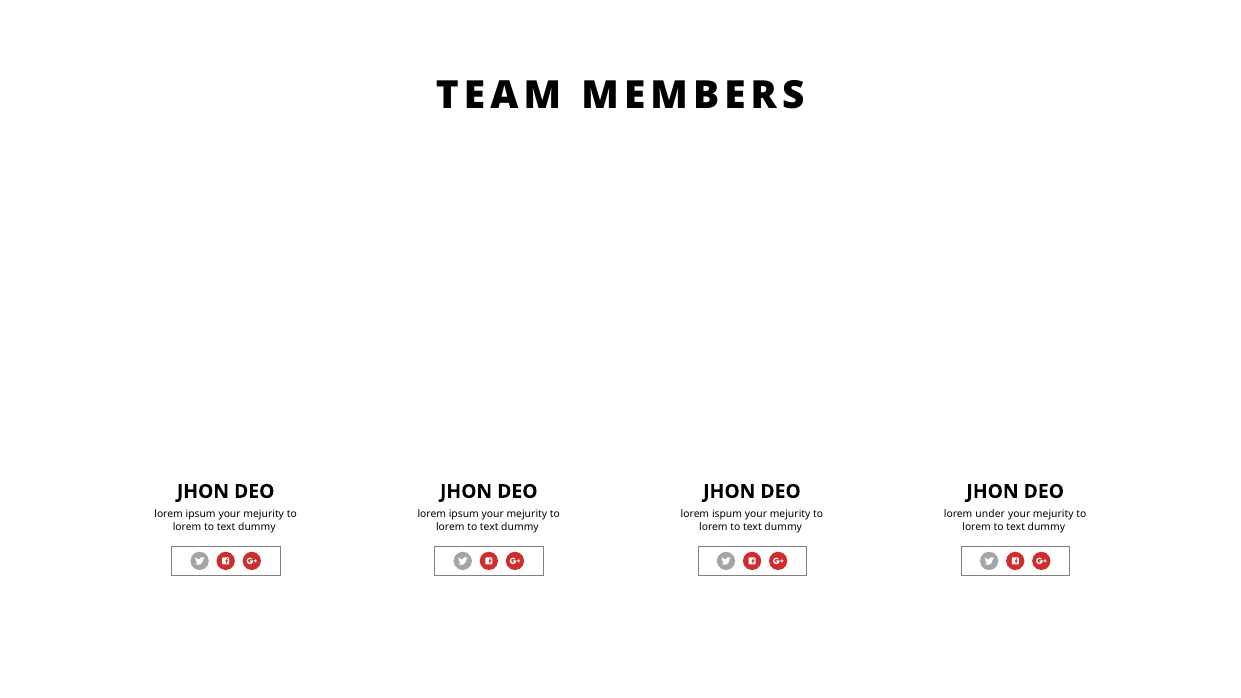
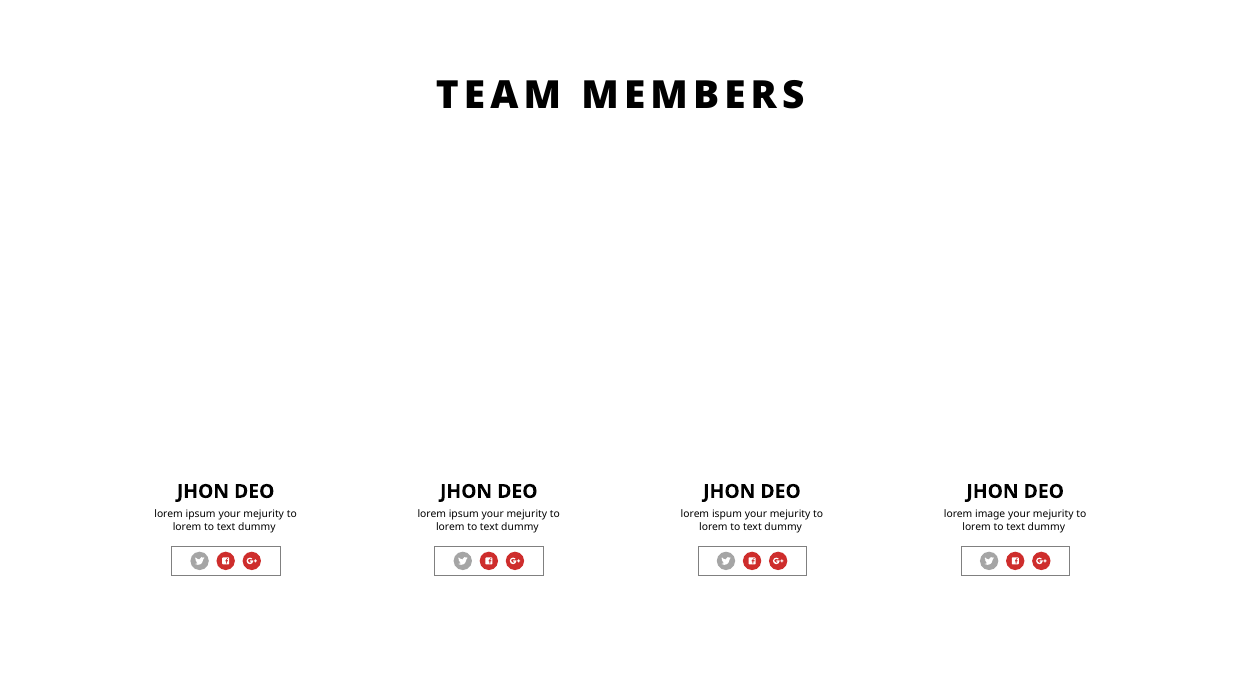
under: under -> image (990, 514)
